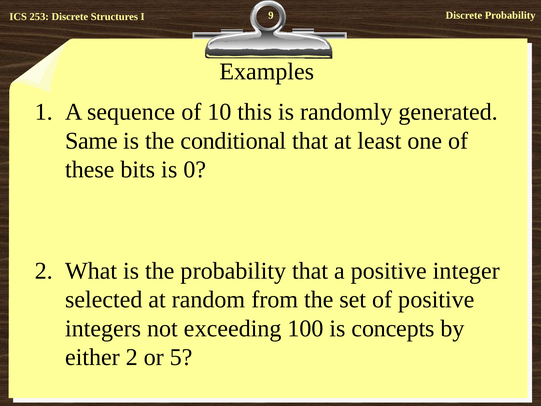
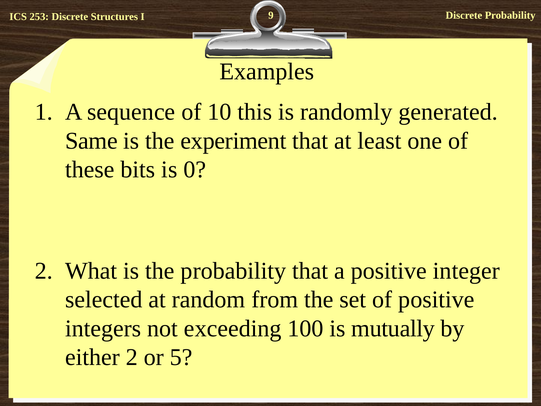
conditional: conditional -> experiment (233, 141)
concepts: concepts -> mutually (393, 328)
